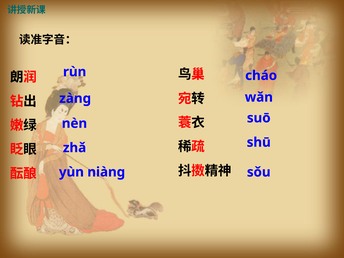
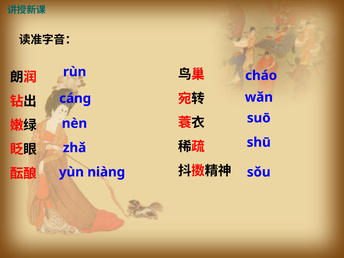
zàng: zàng -> cáng (75, 98)
